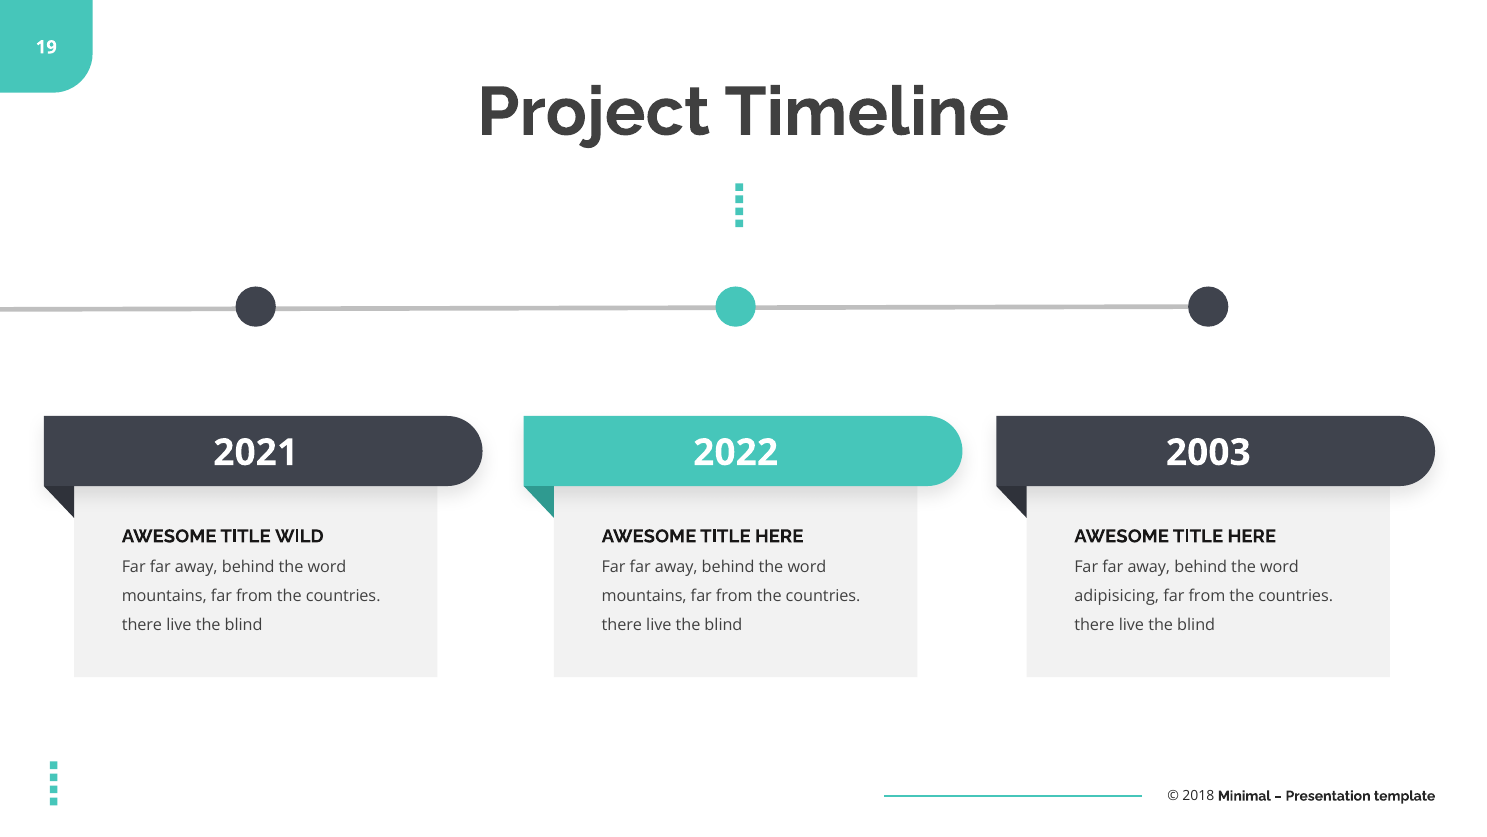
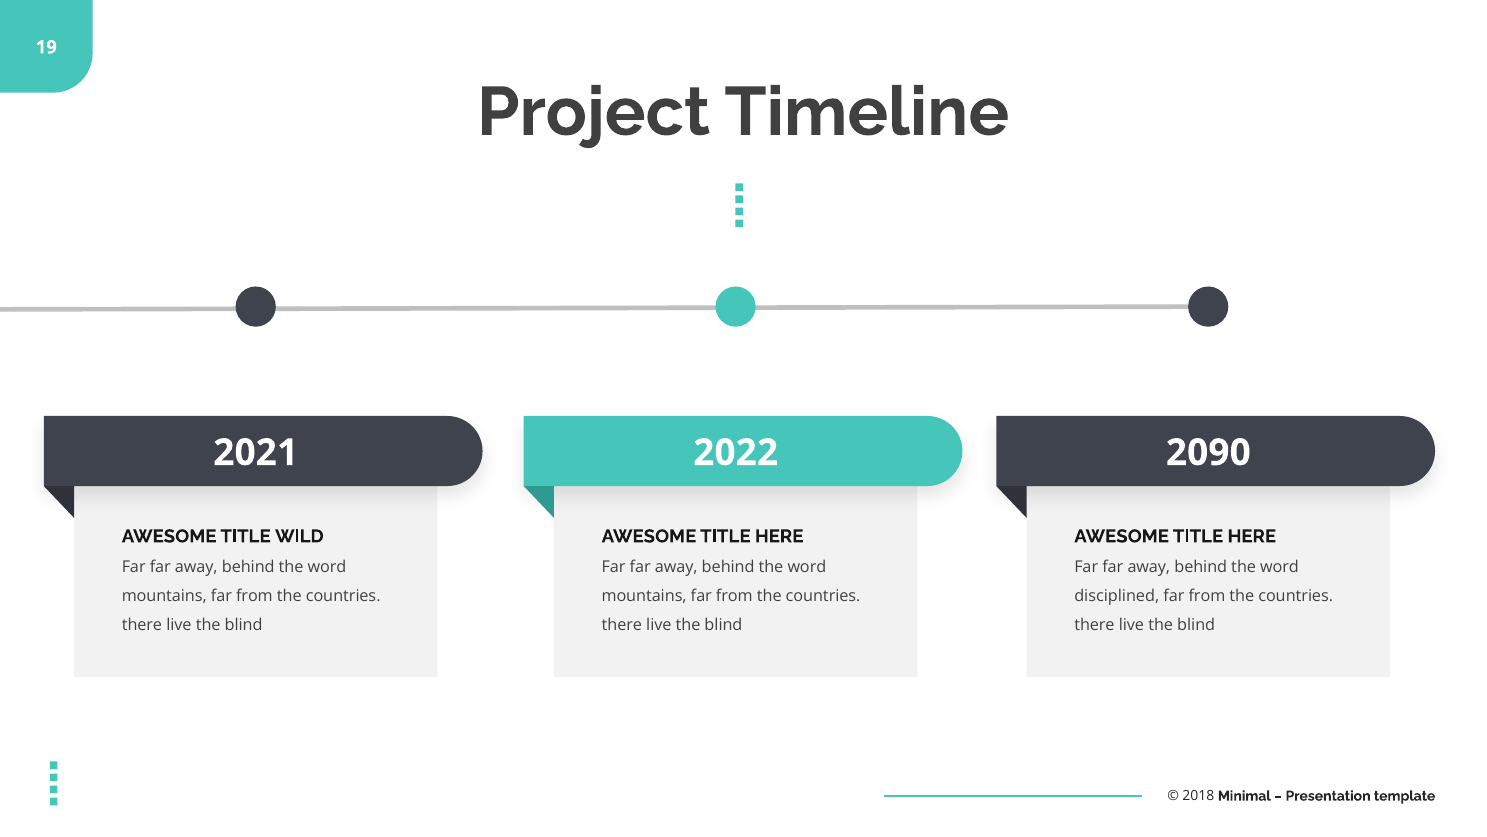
2003: 2003 -> 2090 (1208, 452)
adipisicing: adipisicing -> disciplined (1117, 596)
